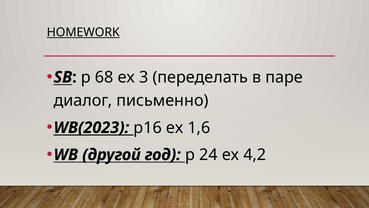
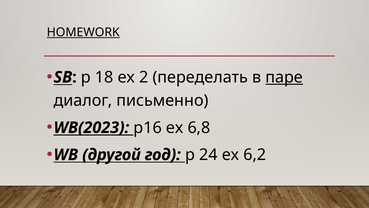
68: 68 -> 18 (104, 77)
3: 3 -> 2 (144, 77)
паре underline: none -> present (284, 77)
1,6: 1,6 -> 6,8 (199, 127)
4,2: 4,2 -> 6,2 (255, 154)
